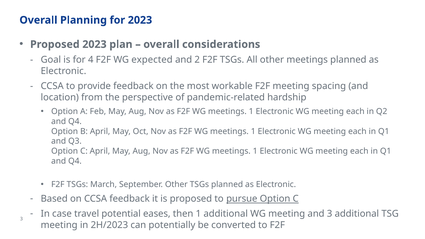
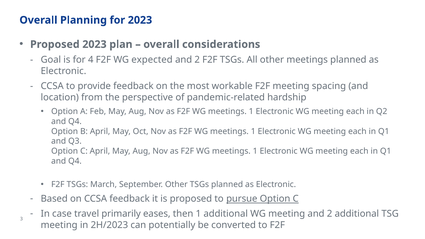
potential: potential -> primarily (121, 214)
meeting and 3: 3 -> 2 (330, 214)
